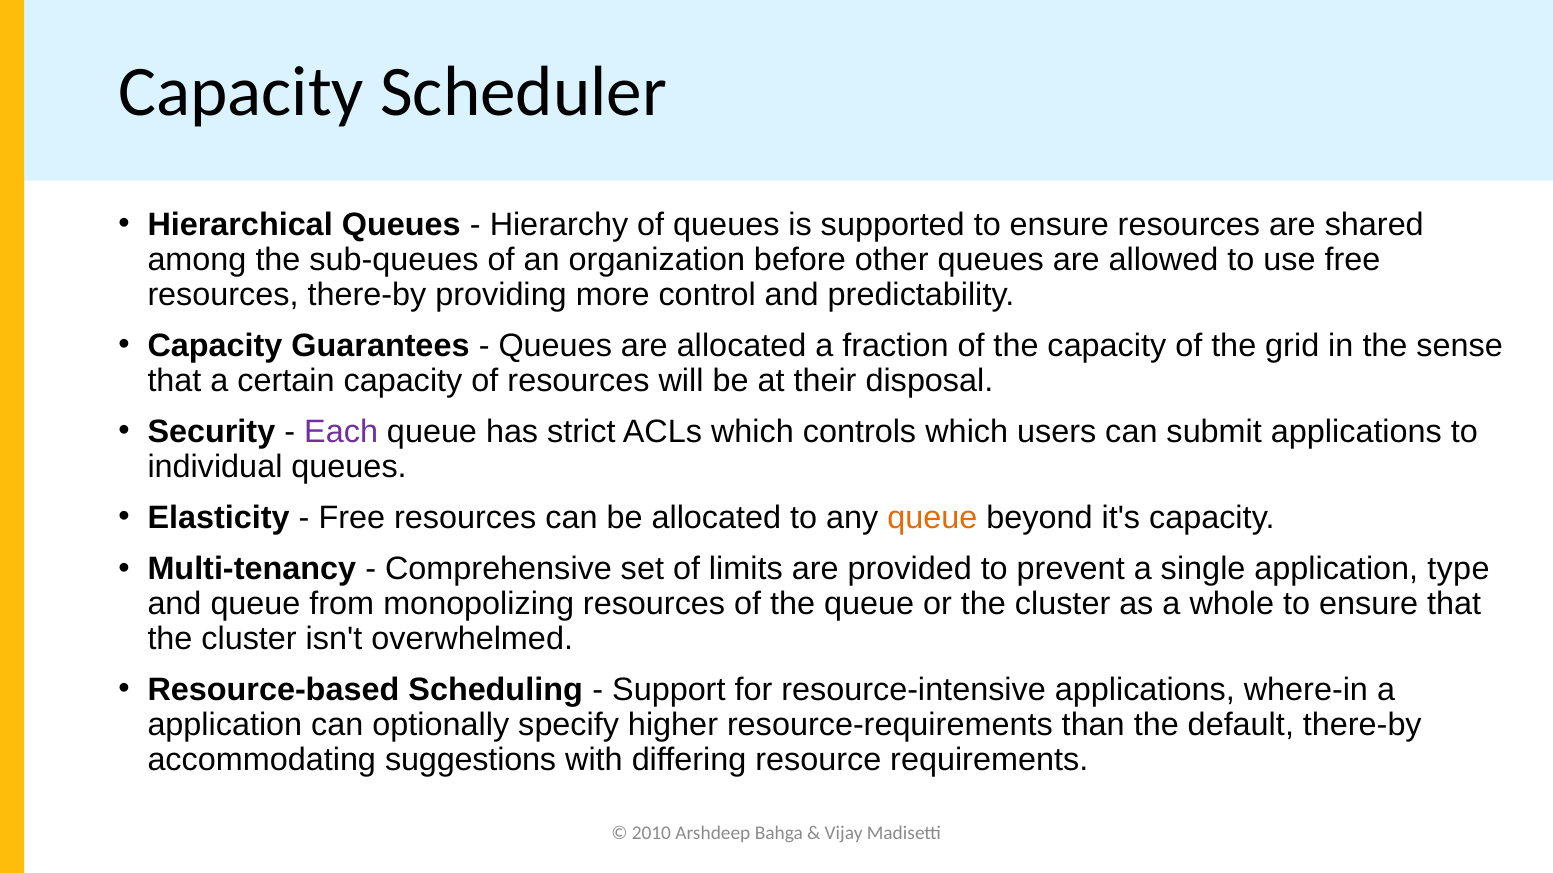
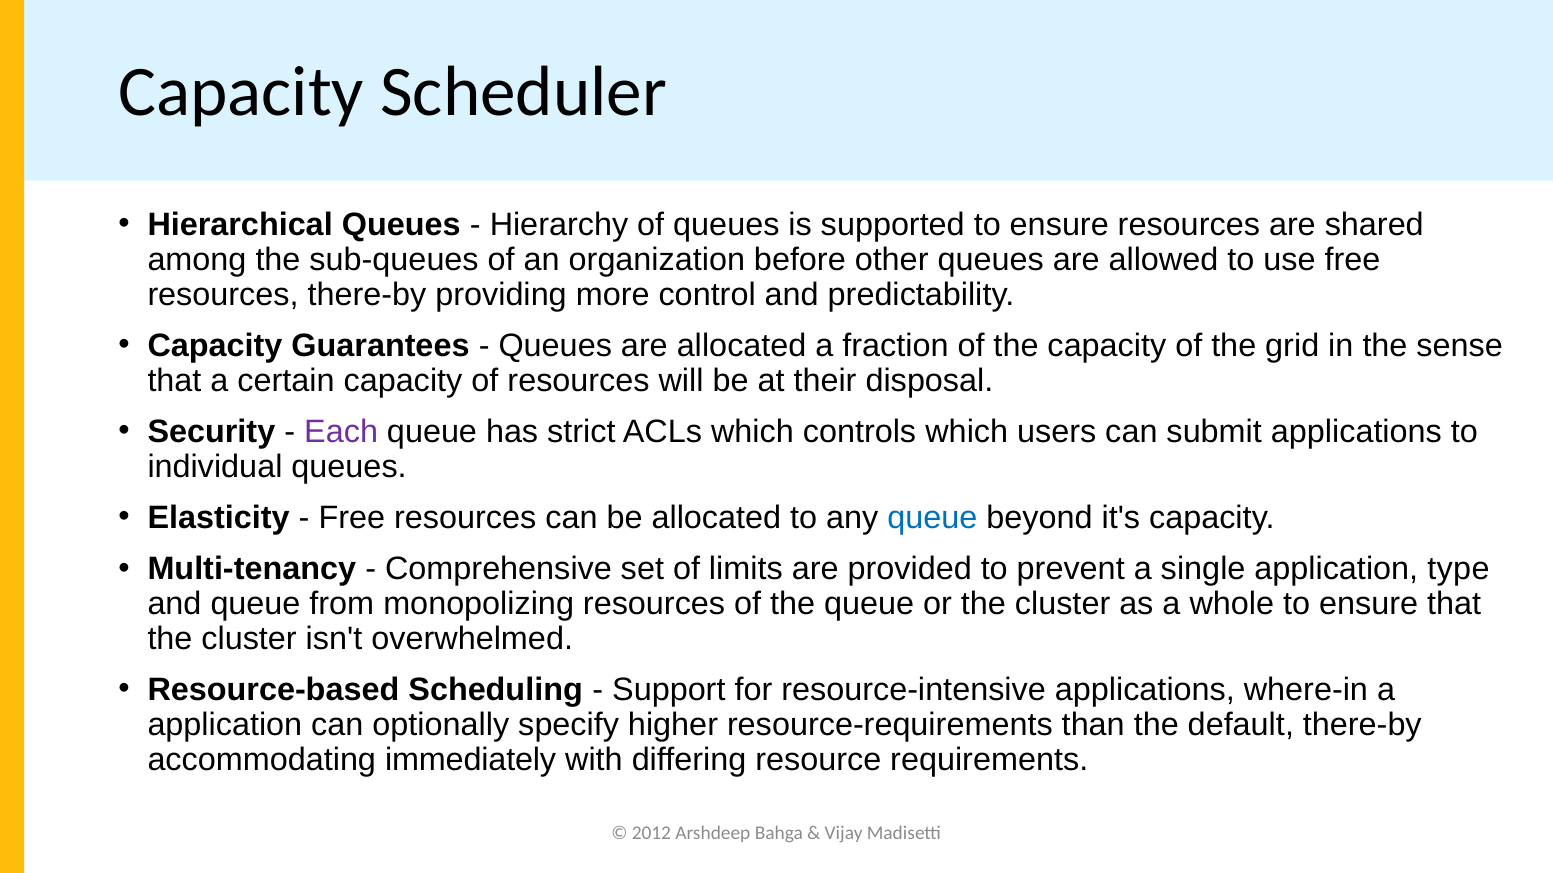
queue colour: orange -> blue (932, 518)
suggestions: suggestions -> immediately (471, 760)
2010: 2010 -> 2012 (651, 834)
